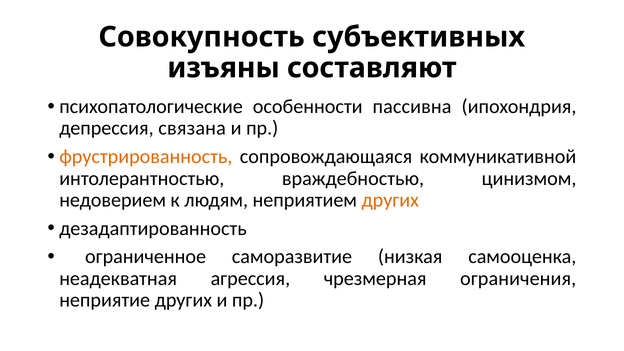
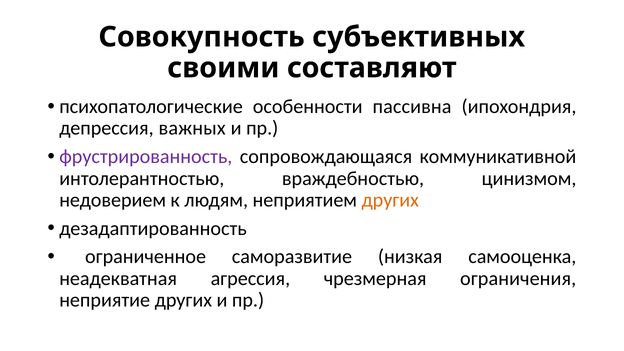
изъяны: изъяны -> своими (223, 68)
связана: связана -> важных (192, 128)
фрустрированность colour: orange -> purple (146, 157)
